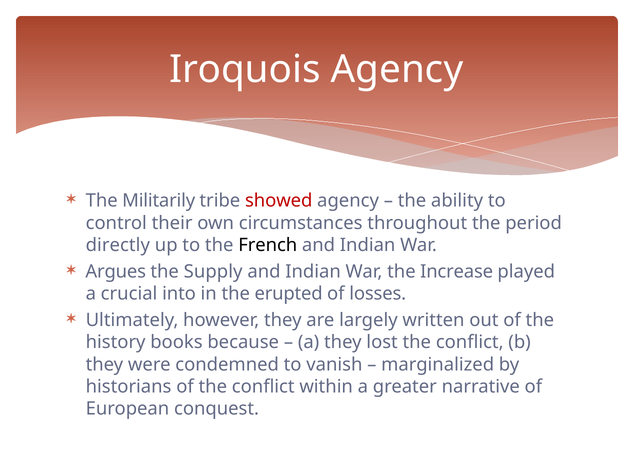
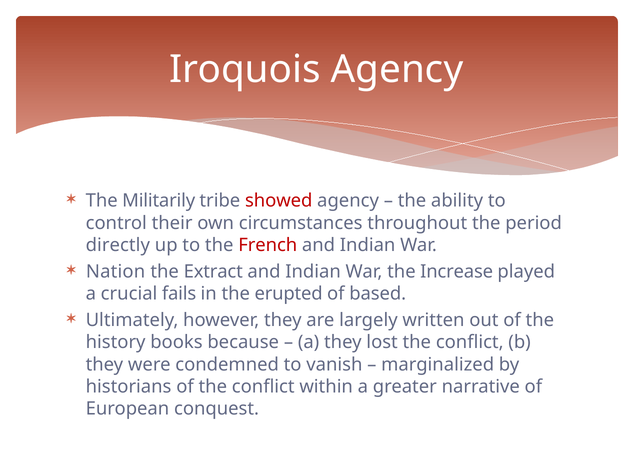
French colour: black -> red (268, 245)
Argues: Argues -> Nation (116, 271)
Supply: Supply -> Extract (213, 271)
into: into -> fails (179, 294)
losses: losses -> based (378, 294)
